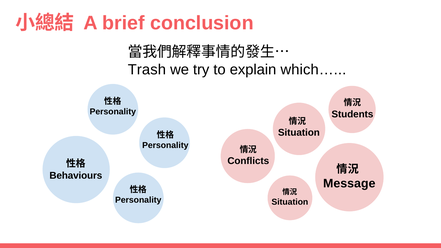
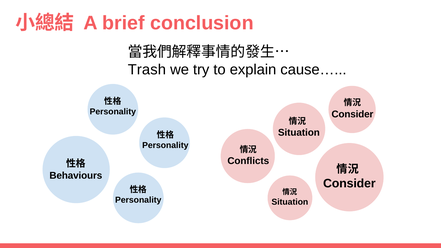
which…: which… -> cause… (313, 70)
Students: Students -> Consider (352, 114)
Message: Message -> Consider (349, 184)
